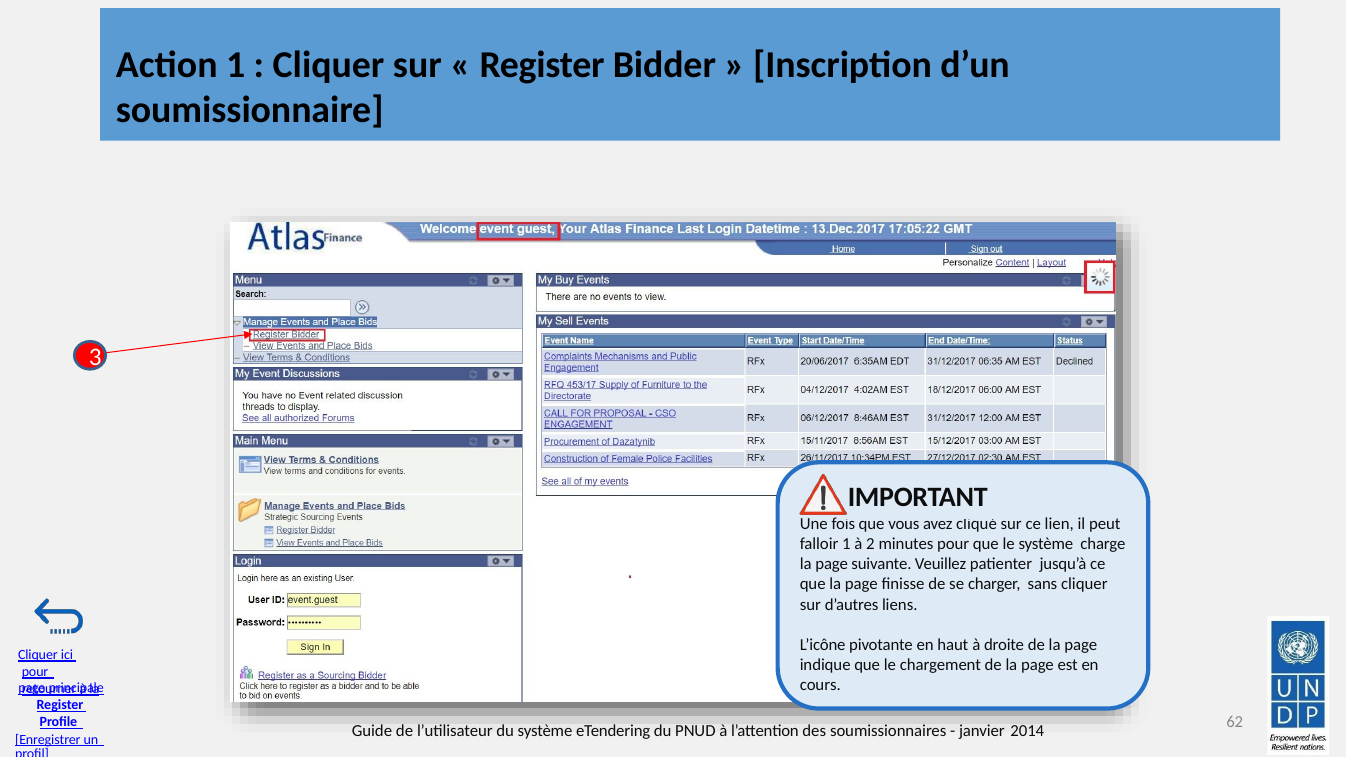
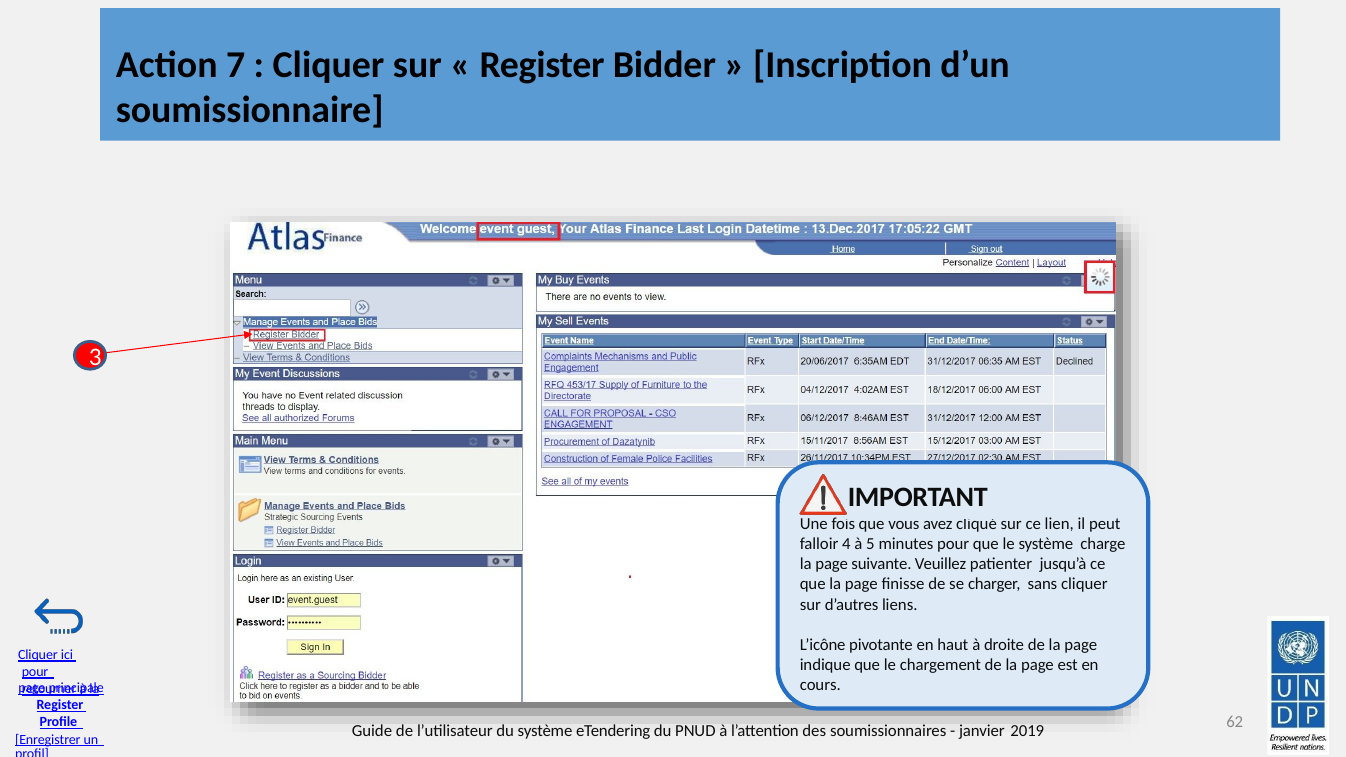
Action 1: 1 -> 7 (236, 65)
falloir 1: 1 -> 4 (846, 544)
2: 2 -> 5 (870, 544)
2014: 2014 -> 2019 (1027, 731)
